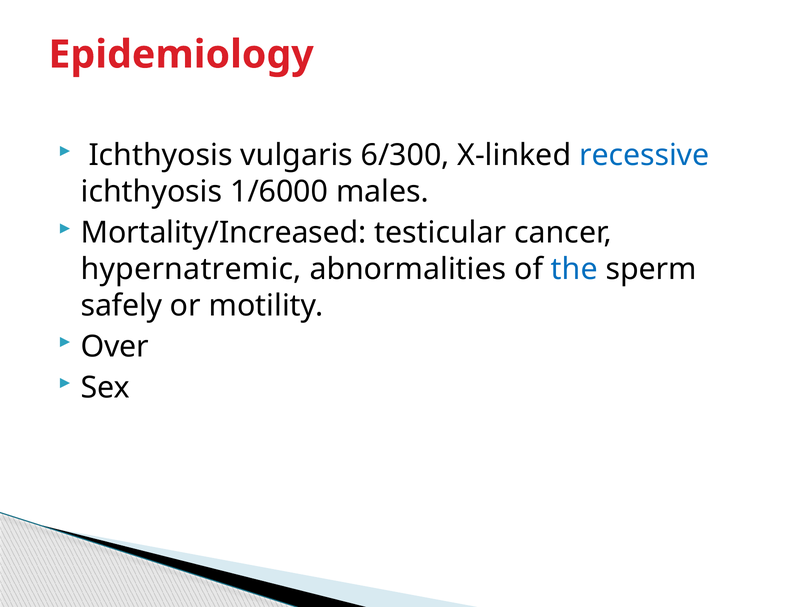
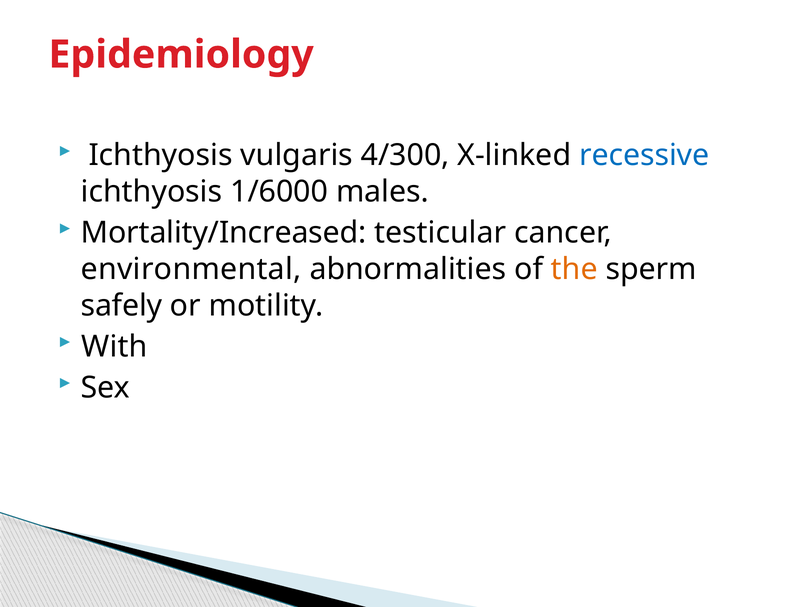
6/300: 6/300 -> 4/300 (405, 155)
hypernatremic: hypernatremic -> environmental (191, 269)
the colour: blue -> orange (574, 269)
Over: Over -> With (114, 347)
